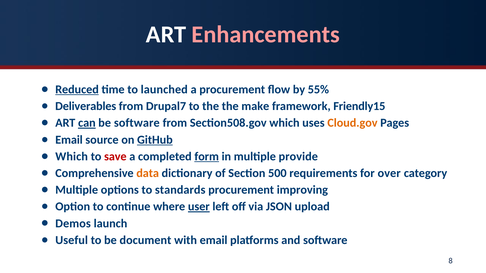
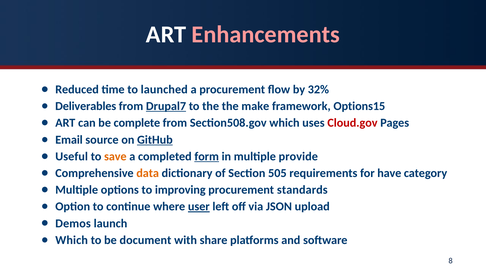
Reduced underline: present -> none (77, 90)
55%: 55% -> 32% (318, 90)
Drupal7 underline: none -> present (166, 106)
Friendly15: Friendly15 -> Options15 (359, 106)
can underline: present -> none (87, 123)
be software: software -> complete (137, 123)
Cloud.gov colour: orange -> red (352, 123)
Which: Which -> Useful (72, 157)
save colour: red -> orange (115, 157)
500: 500 -> 505 (277, 173)
over: over -> have (389, 173)
standards: standards -> improving (180, 190)
improving: improving -> standards (302, 190)
Useful: Useful -> Which (72, 240)
with email: email -> share (214, 240)
